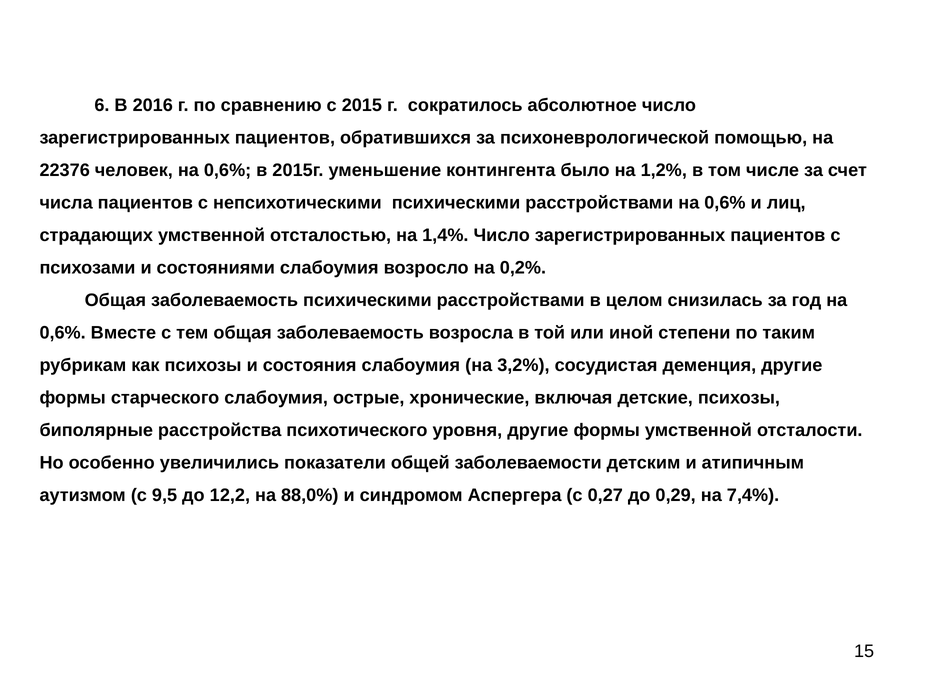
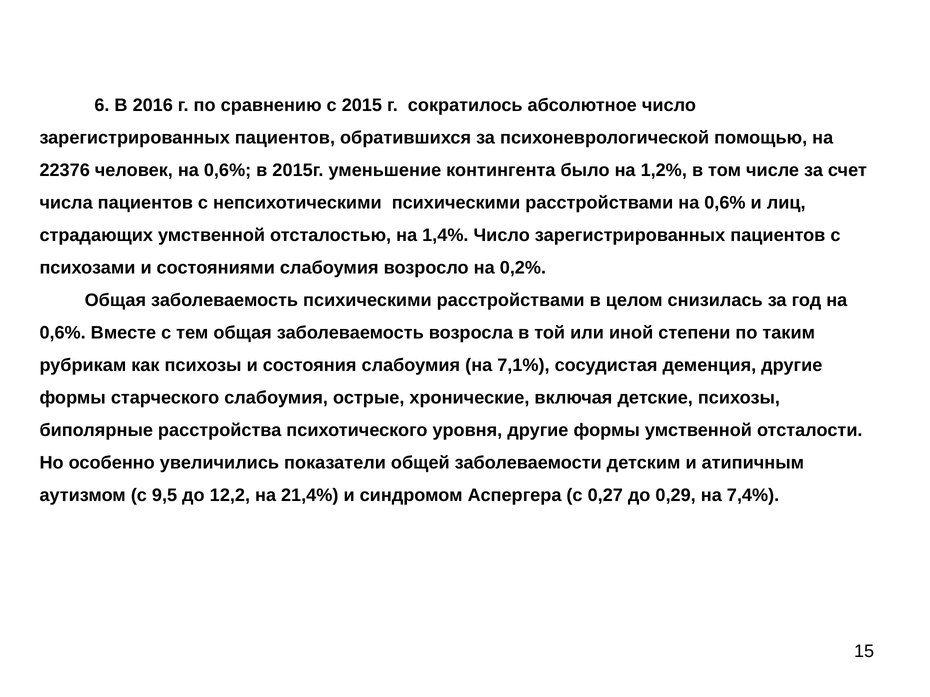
3,2%: 3,2% -> 7,1% (523, 366)
88,0%: 88,0% -> 21,4% (310, 496)
